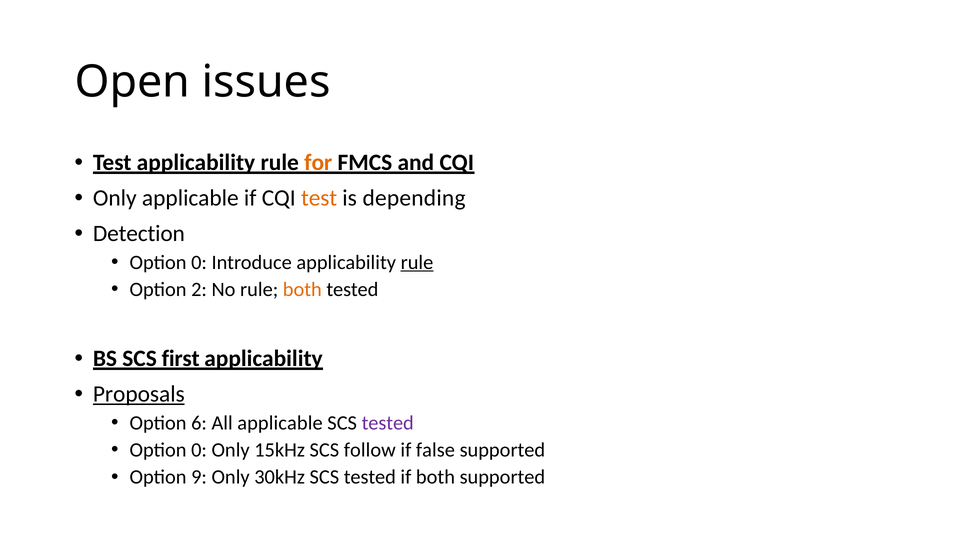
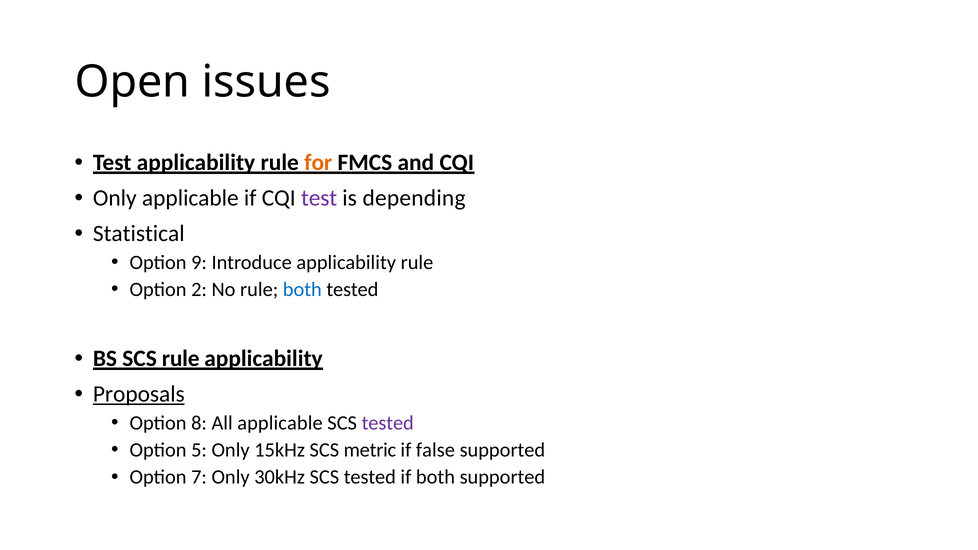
test colour: orange -> purple (319, 198)
Detection: Detection -> Statistical (139, 234)
0: 0 -> 9 (199, 262)
rule underline: present -> none (417, 262)
both colour: orange -> blue (302, 289)
SCS first: first -> rule (181, 359)
6: 6 -> 8 (199, 423)
0: 0 -> 5 (199, 450)
follow: follow -> metric (370, 450)
9: 9 -> 7 (199, 477)
